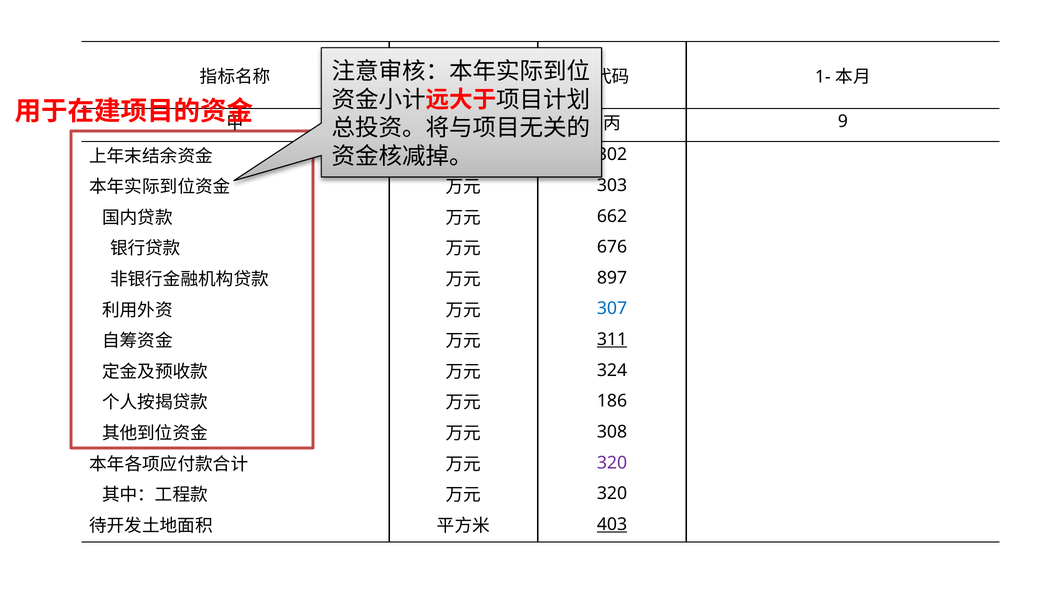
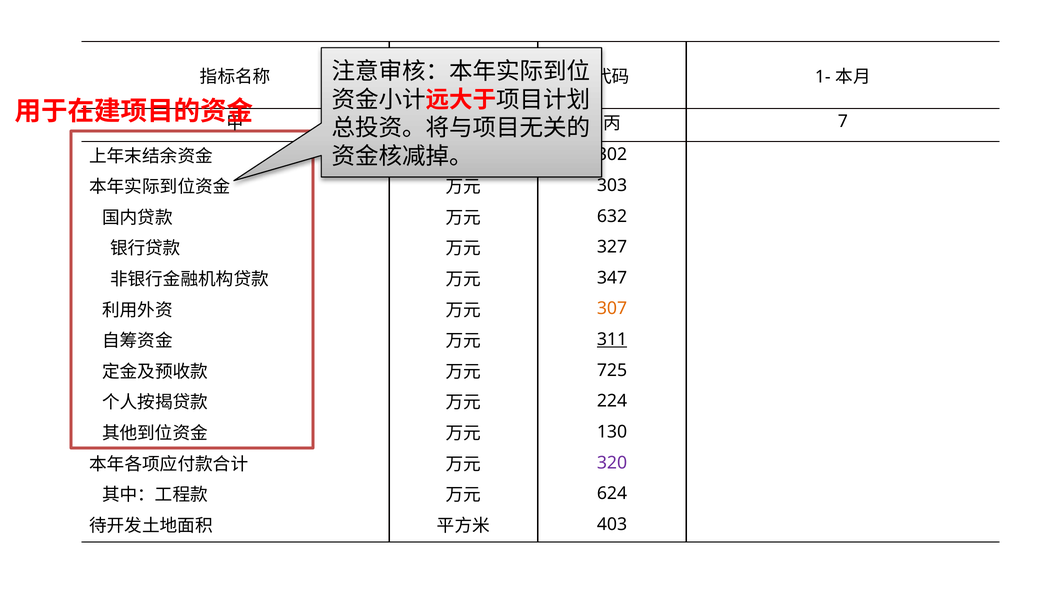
9: 9 -> 7 (843, 122)
662: 662 -> 632 (612, 216)
676: 676 -> 327 (612, 247)
897: 897 -> 347 (612, 278)
307 colour: blue -> orange (612, 309)
324: 324 -> 725 (612, 370)
186: 186 -> 224 (612, 401)
308: 308 -> 130 (612, 432)
320: 320 -> 624 (612, 494)
403 underline: present -> none (612, 525)
